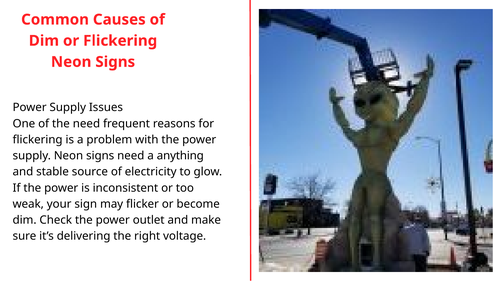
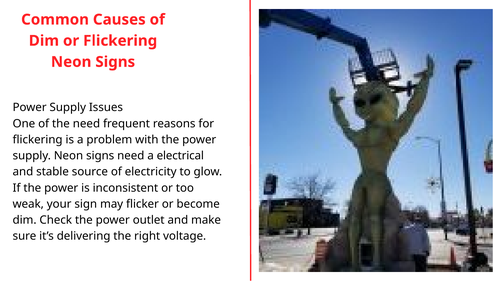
anything: anything -> electrical (180, 156)
